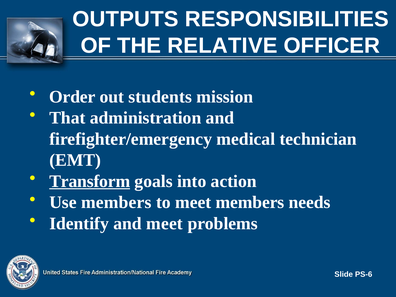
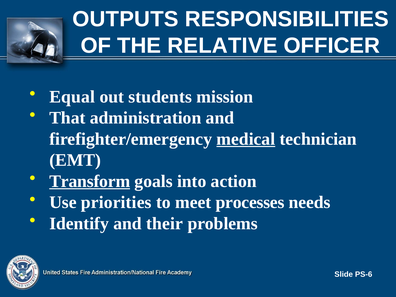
Order: Order -> Equal (72, 97)
medical underline: none -> present (246, 139)
Use members: members -> priorities (116, 202)
meet members: members -> processes (250, 202)
and meet: meet -> their (165, 224)
